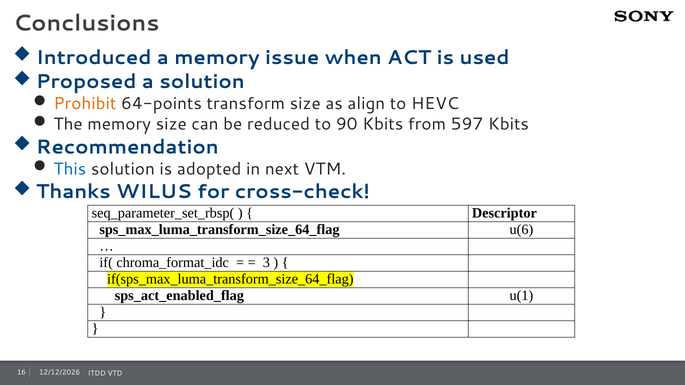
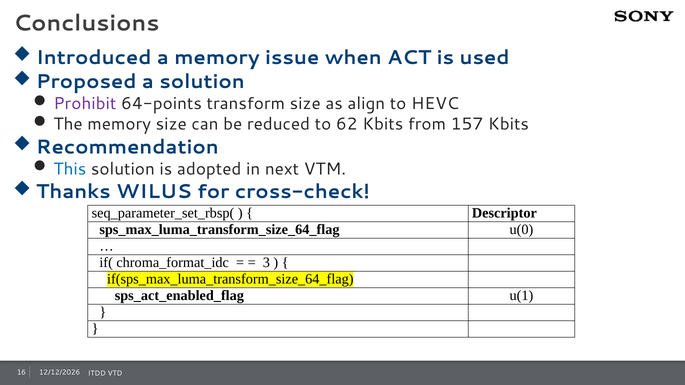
Prohibit colour: orange -> purple (85, 104)
90: 90 -> 62 (347, 124)
597: 597 -> 157 (467, 124)
u(6: u(6 -> u(0 (521, 230)
